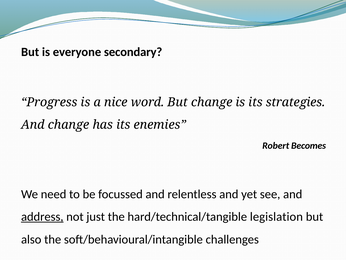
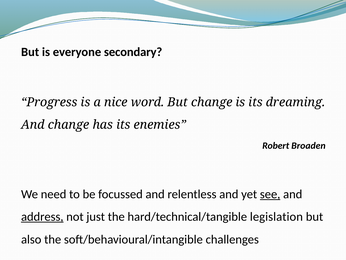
strategies: strategies -> dreaming (296, 102)
Becomes: Becomes -> Broaden (308, 145)
see underline: none -> present (270, 194)
